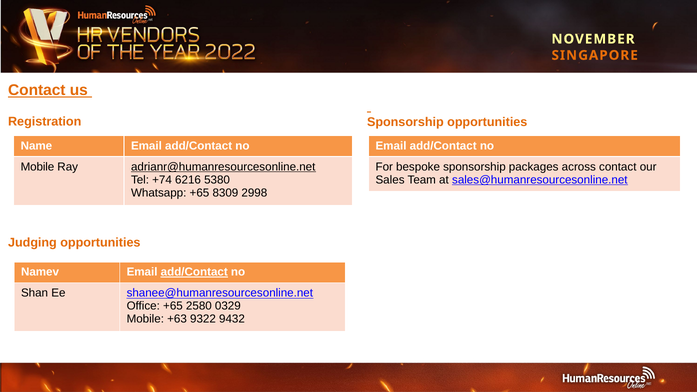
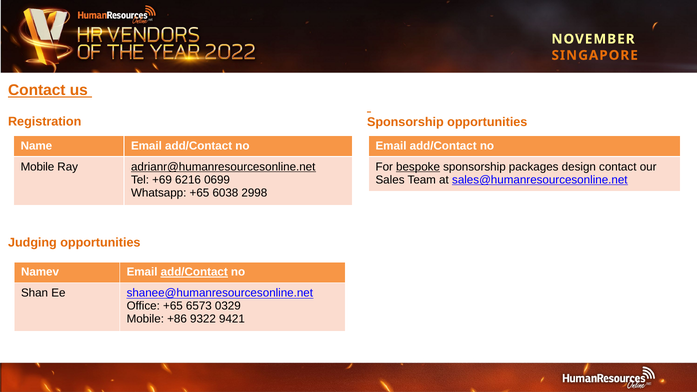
bespoke underline: none -> present (418, 167)
across: across -> design (579, 167)
+74: +74 -> +69 (162, 180)
5380: 5380 -> 0699 (217, 180)
8309: 8309 -> 6038 (225, 193)
2580: 2580 -> 6573 (199, 306)
+63: +63 -> +86 (177, 319)
9432: 9432 -> 9421 (232, 319)
